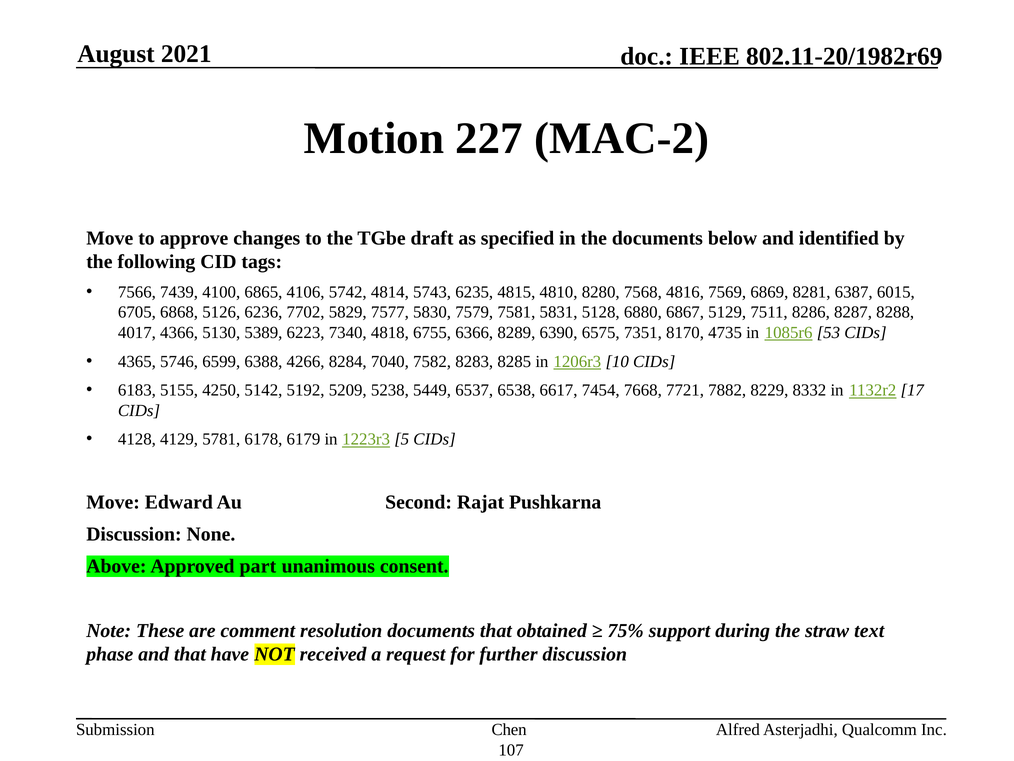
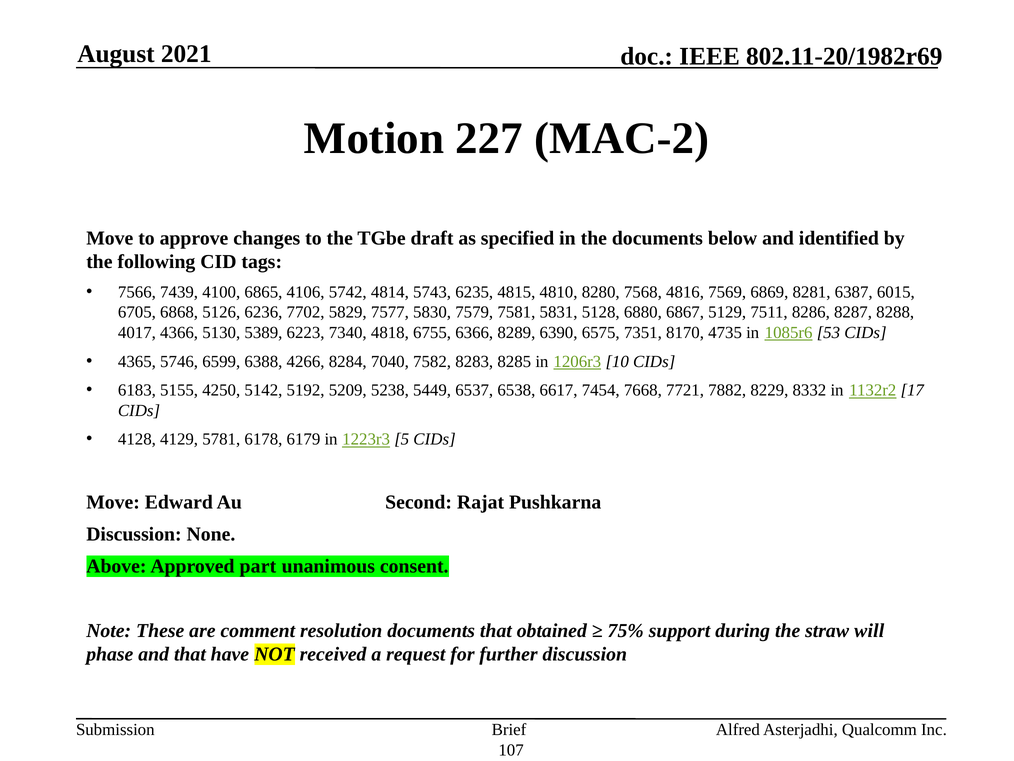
text: text -> will (869, 630)
Chen: Chen -> Brief (509, 729)
